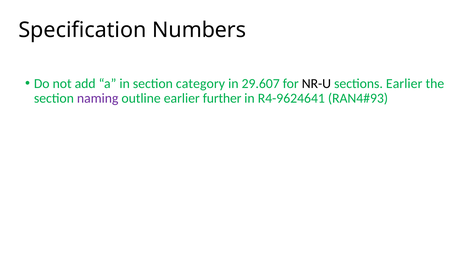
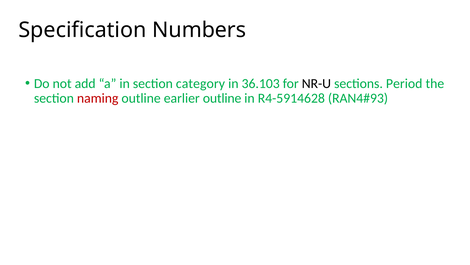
29.607: 29.607 -> 36.103 (261, 83)
sections Earlier: Earlier -> Period (404, 83)
naming colour: purple -> red (98, 98)
earlier further: further -> outline (222, 98)
R4-9624641: R4-9624641 -> R4-5914628 (291, 98)
